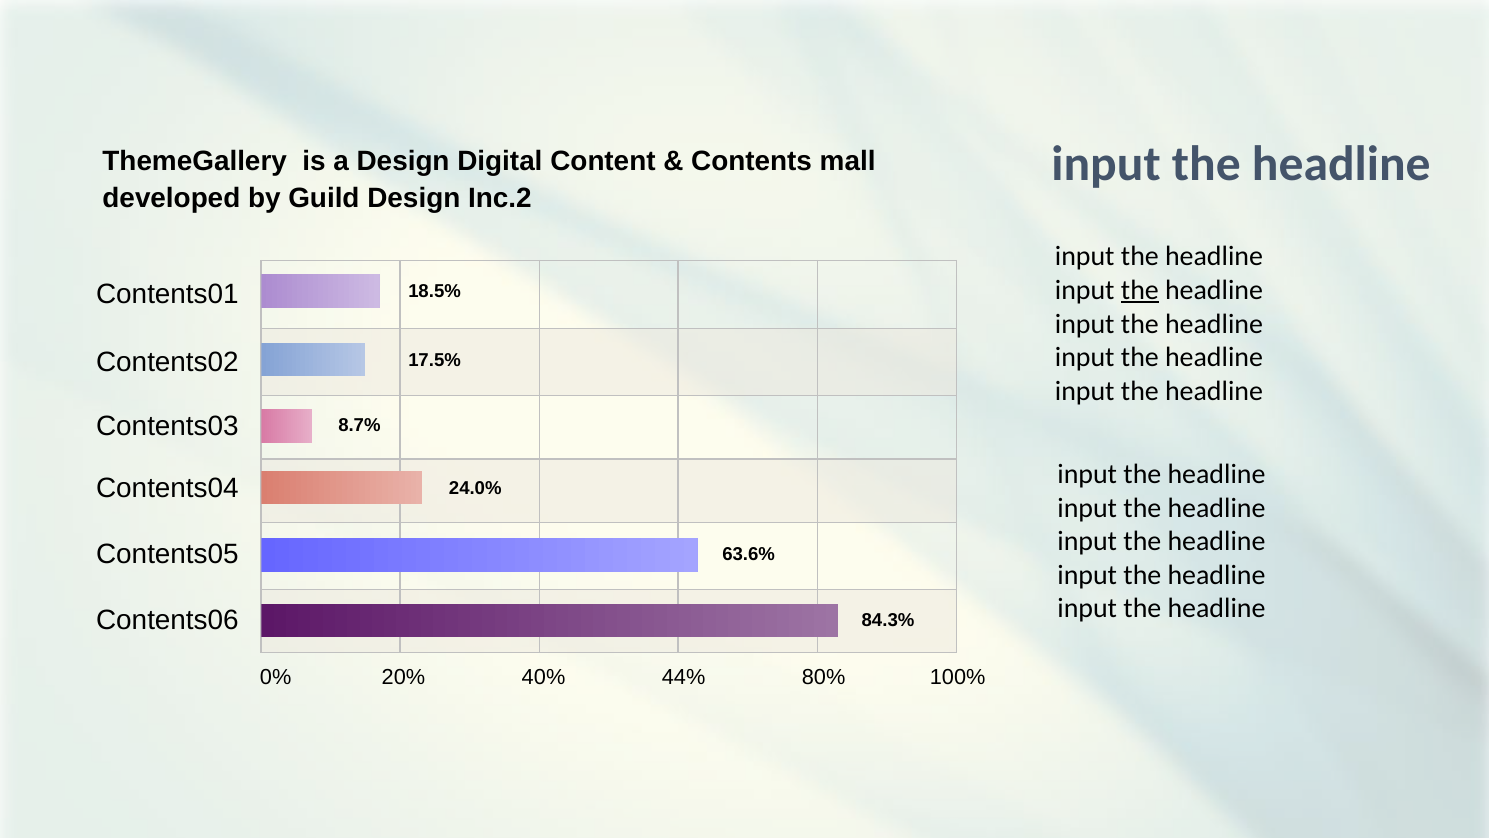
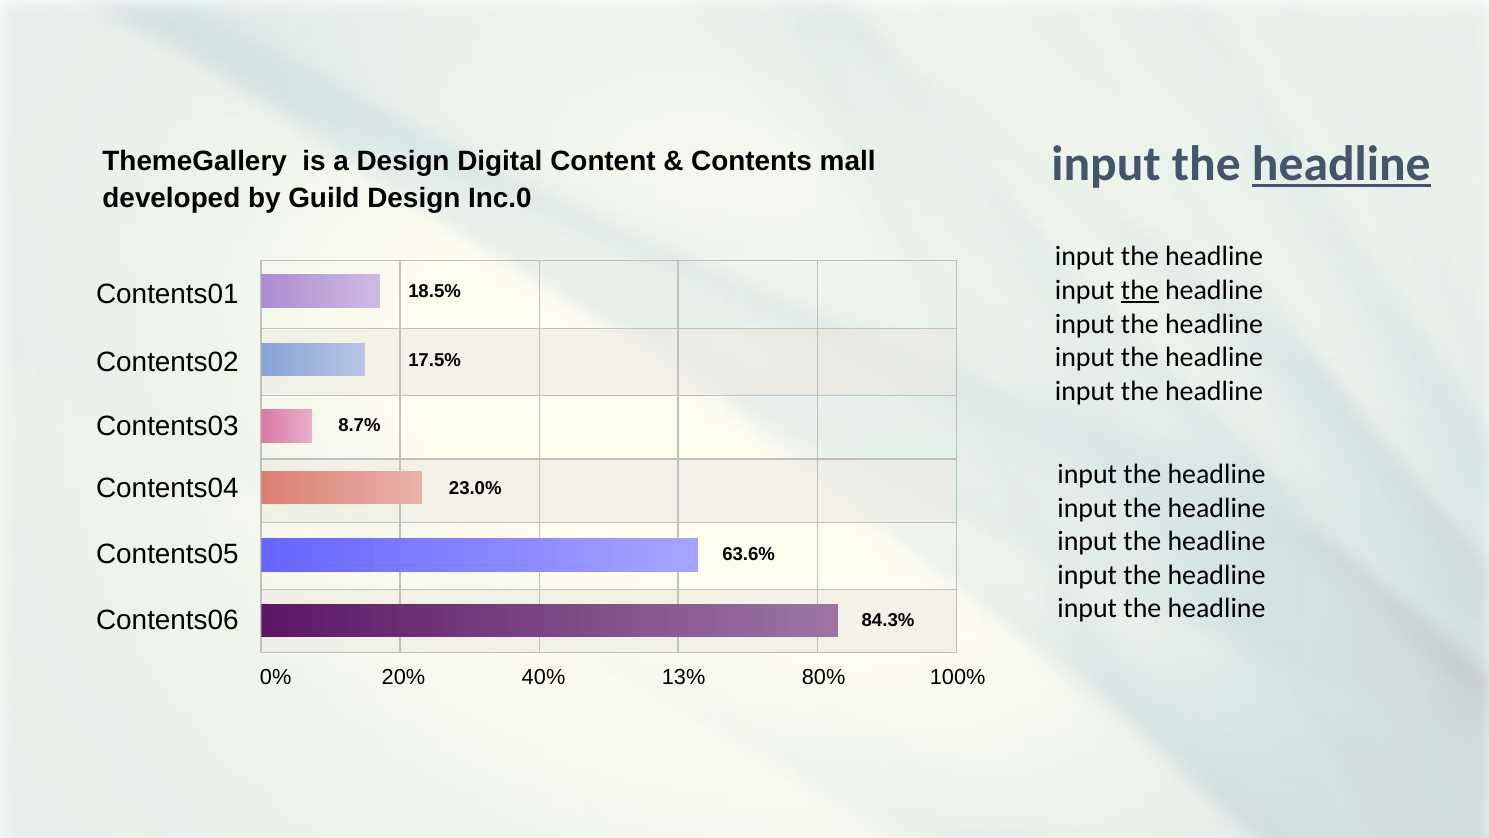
headline underline: none -> present (1341, 164)
Inc.2: Inc.2 -> Inc.0 (500, 198)
24.0%: 24.0% -> 23.0% (475, 488)
44%: 44% -> 13% (684, 677)
